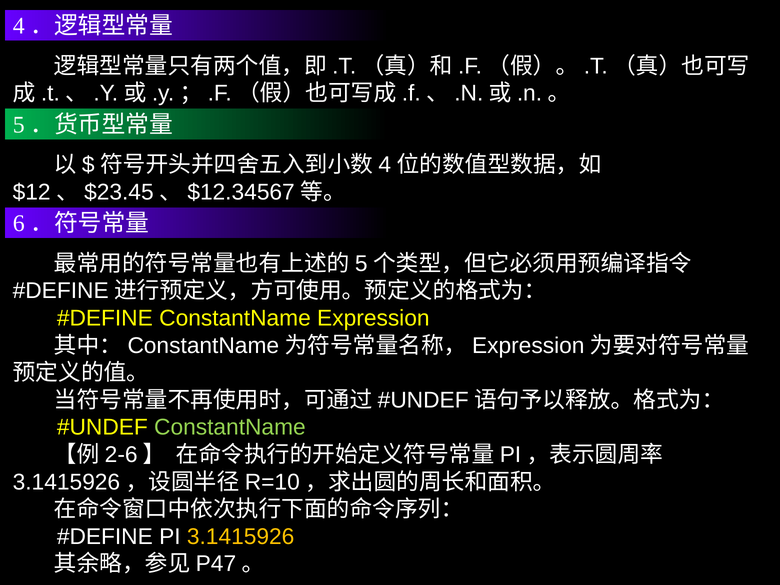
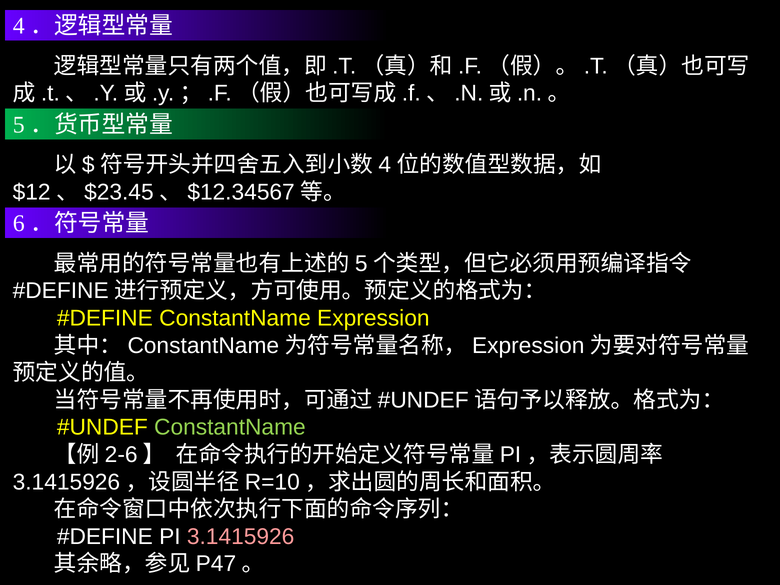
3.1415926 colour: yellow -> pink (241, 537)
